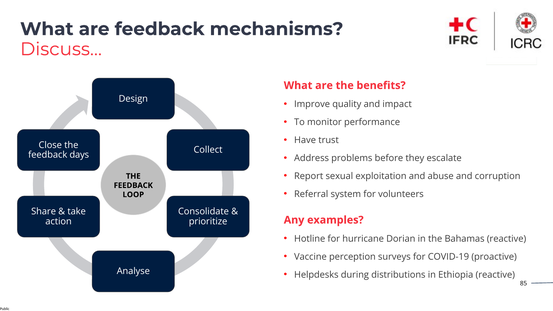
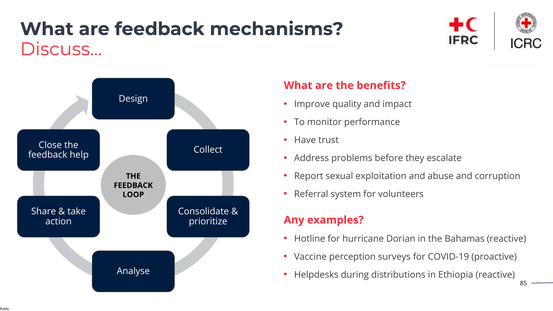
days: days -> help (79, 155)
